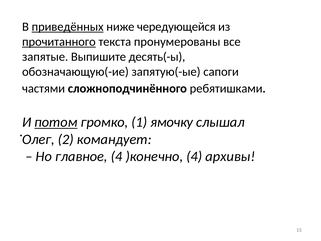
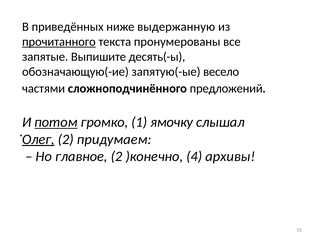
приведённых underline: present -> none (68, 27)
чередующейся: чередующейся -> выдержанную (176, 27)
сапоги: сапоги -> весело (221, 72)
ребятишками: ребятишками -> предложений (226, 88)
Олег underline: none -> present (38, 139)
командует: командует -> придумаем (114, 139)
главное 4: 4 -> 2 (117, 156)
